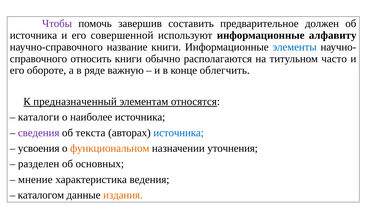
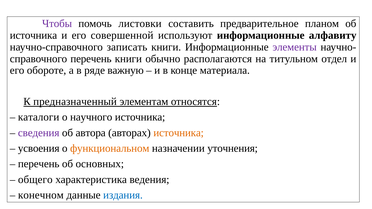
завершив: завершив -> листовки (140, 24)
должен: должен -> планом (322, 24)
название: название -> записать (127, 47)
элементы colour: blue -> purple (295, 47)
относить: относить -> перечень (91, 59)
часто: часто -> отдел (334, 59)
облегчить: облегчить -> материала (225, 70)
наиболее: наиболее -> научного (91, 117)
текста: текста -> автора (91, 133)
источника colour: blue -> orange (179, 133)
разделен: разделен -> перечень (39, 164)
мнение: мнение -> общего (35, 180)
каталогом: каталогом -> конечном (41, 195)
издания colour: orange -> blue (123, 195)
